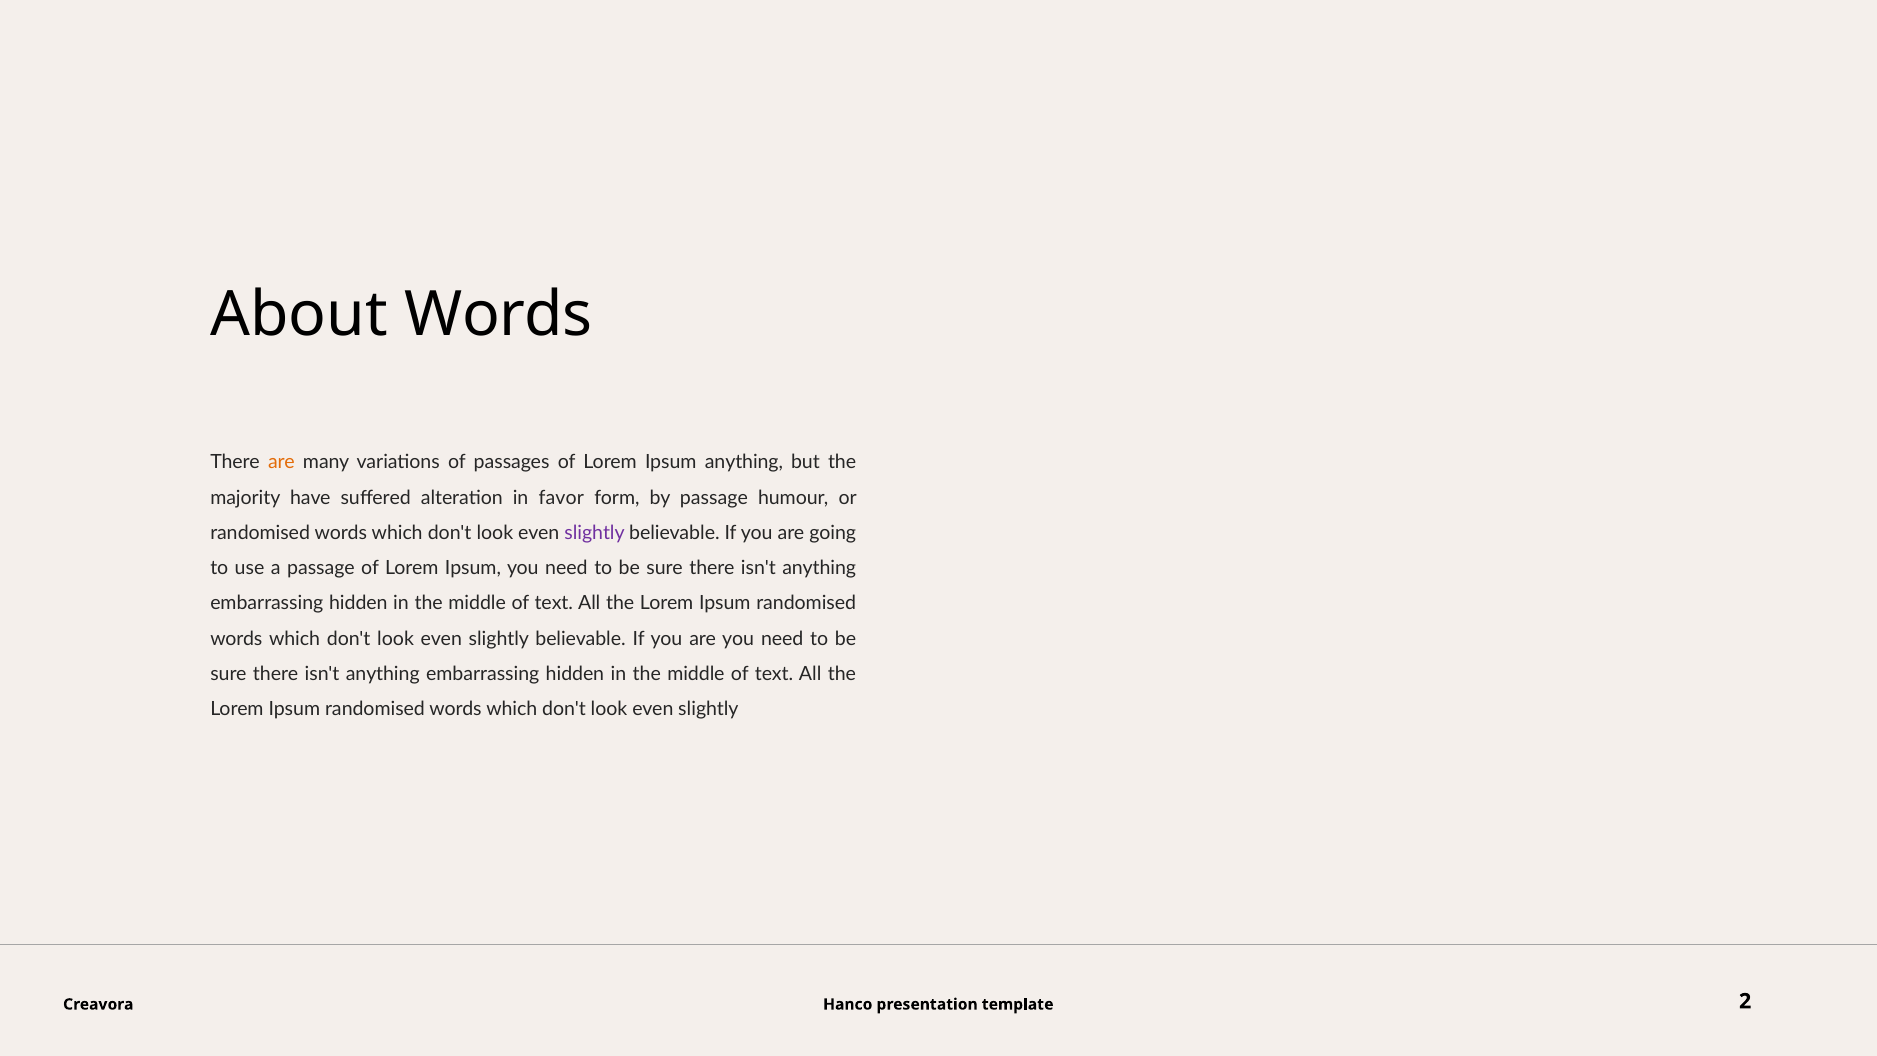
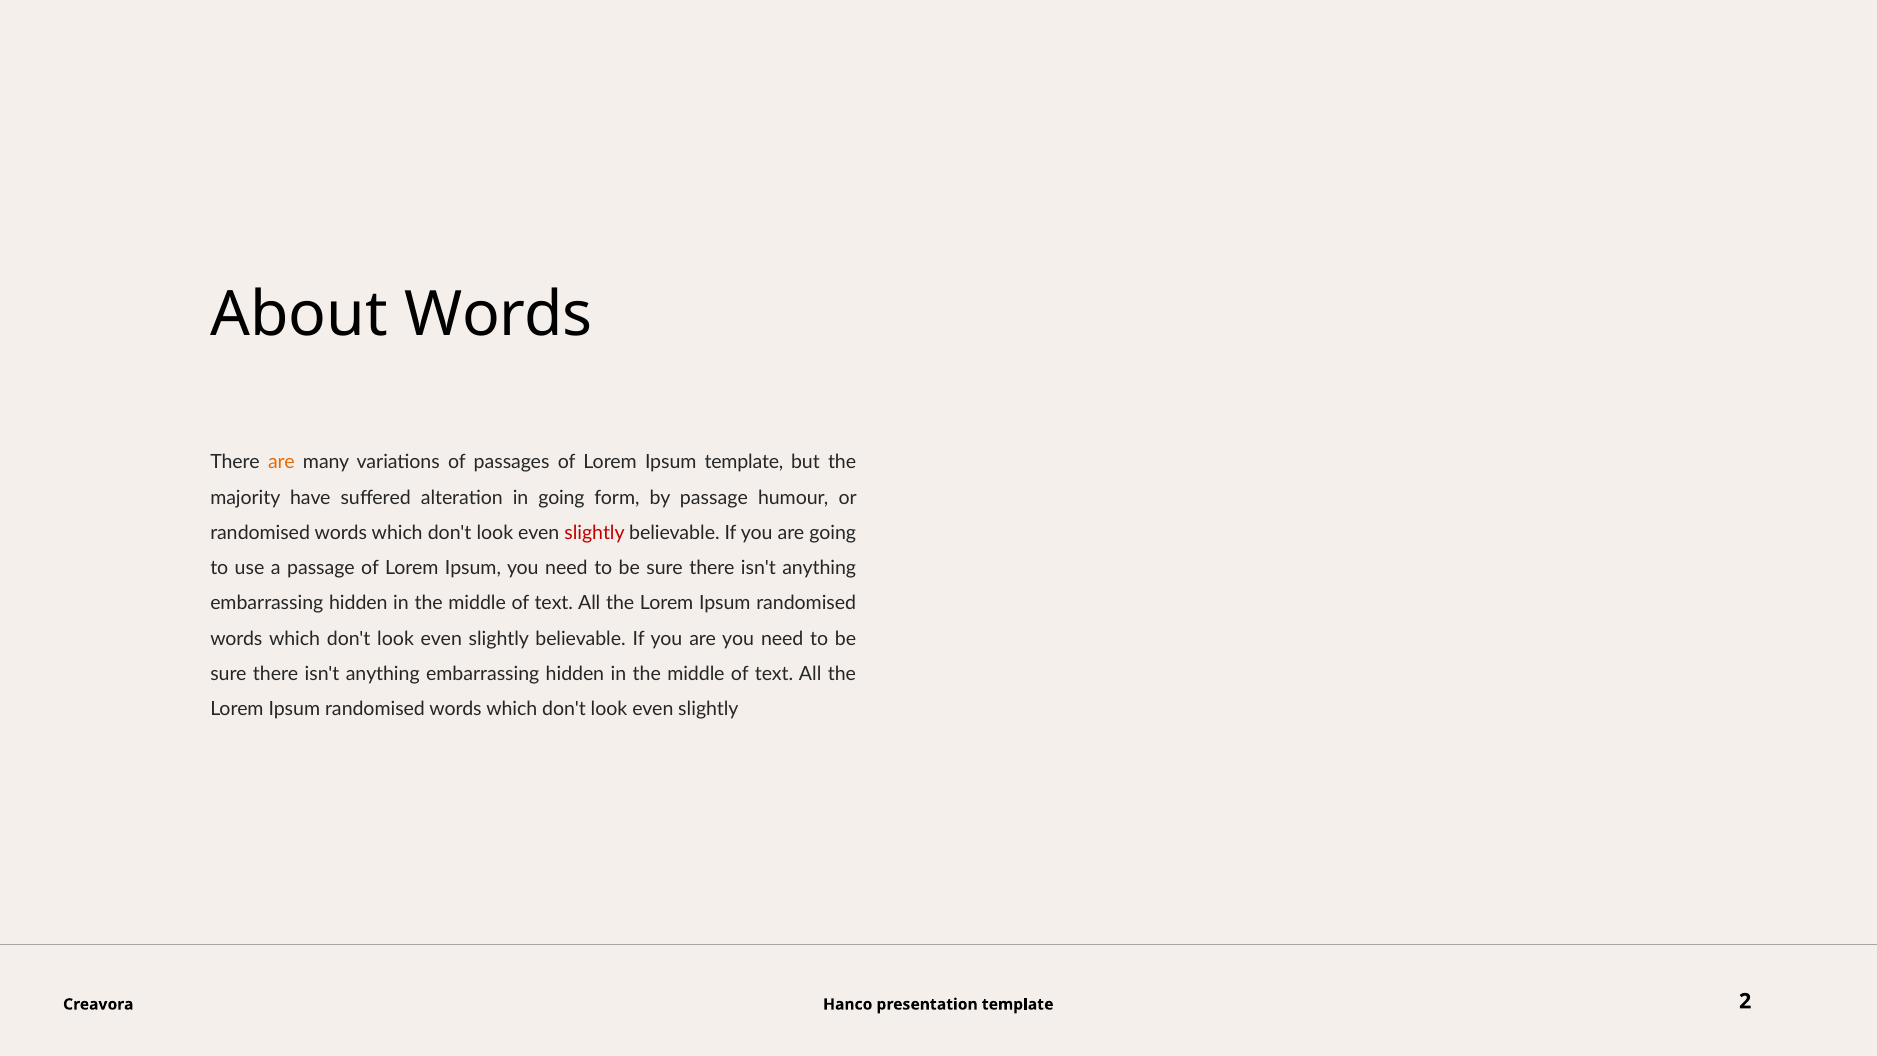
Ipsum anything: anything -> template (744, 462)
in favor: favor -> going (562, 498)
slightly colour: purple -> red (594, 533)
